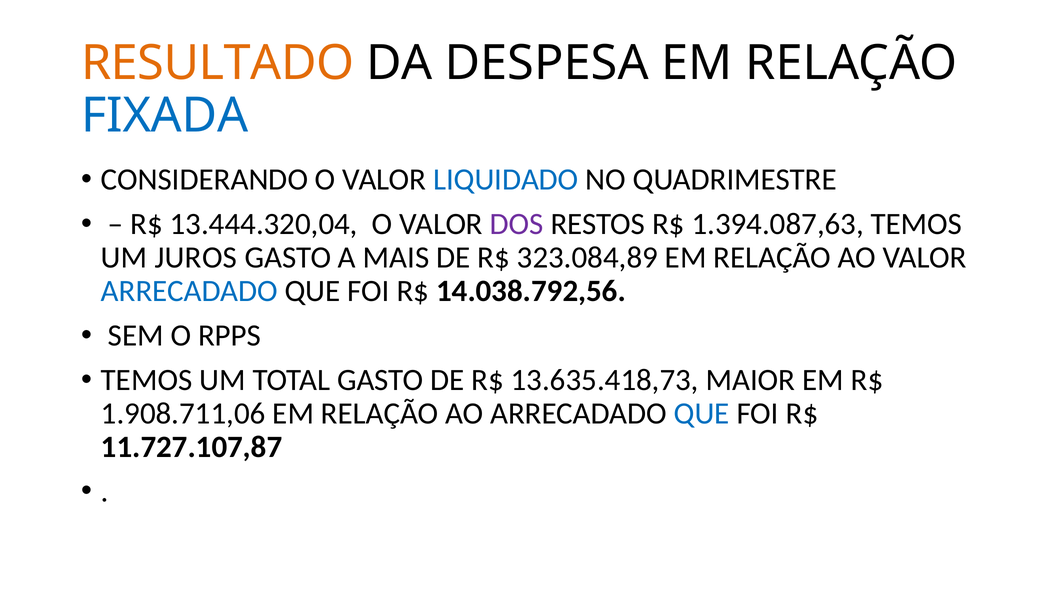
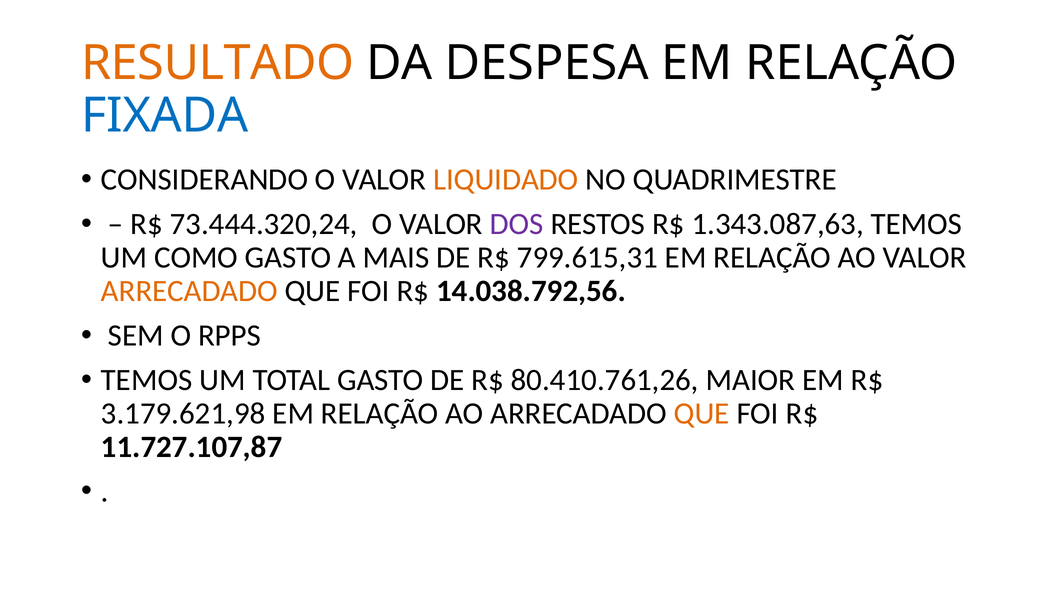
LIQUIDADO colour: blue -> orange (506, 180)
13.444.320,04: 13.444.320,04 -> 73.444.320,24 (264, 224)
1.394.087,63: 1.394.087,63 -> 1.343.087,63 (778, 224)
JUROS: JUROS -> COMO (196, 258)
323.084,89: 323.084,89 -> 799.615,31 (587, 258)
ARRECADADO colour: blue -> orange (189, 291)
13.635.418,73: 13.635.418,73 -> 80.410.761,26 (605, 380)
1.908.711,06: 1.908.711,06 -> 3.179.621,98 (183, 413)
QUE colour: blue -> orange (702, 413)
